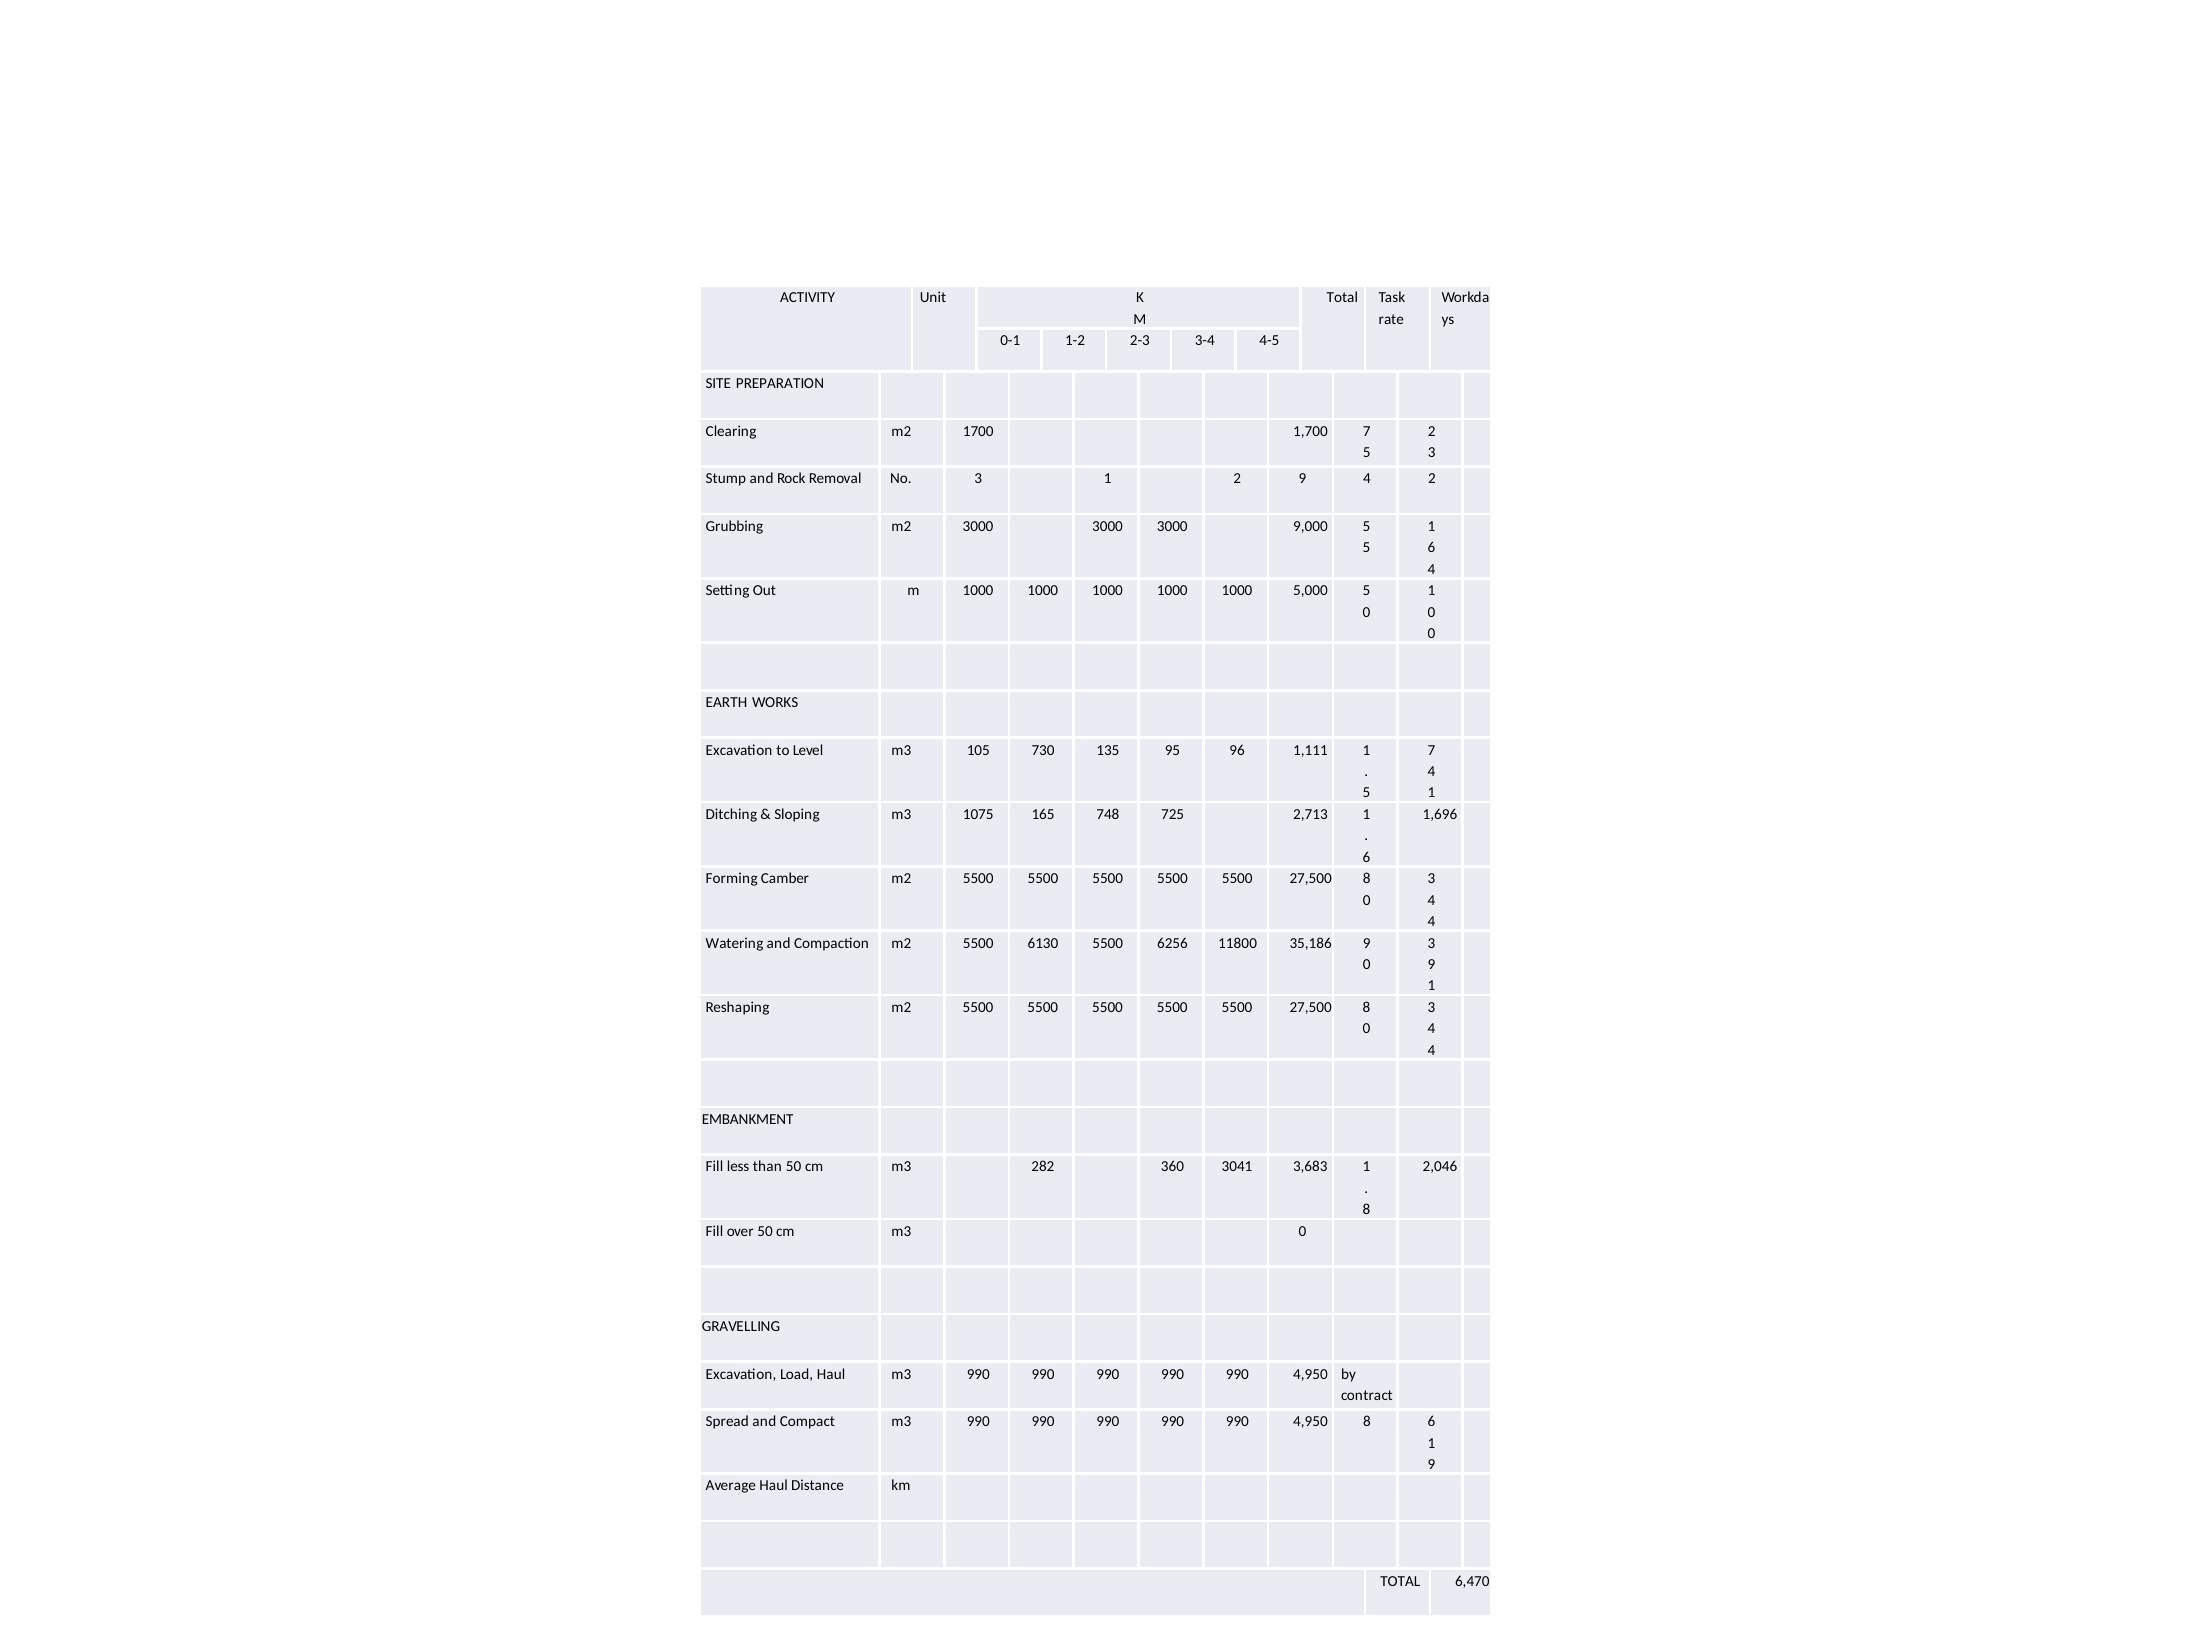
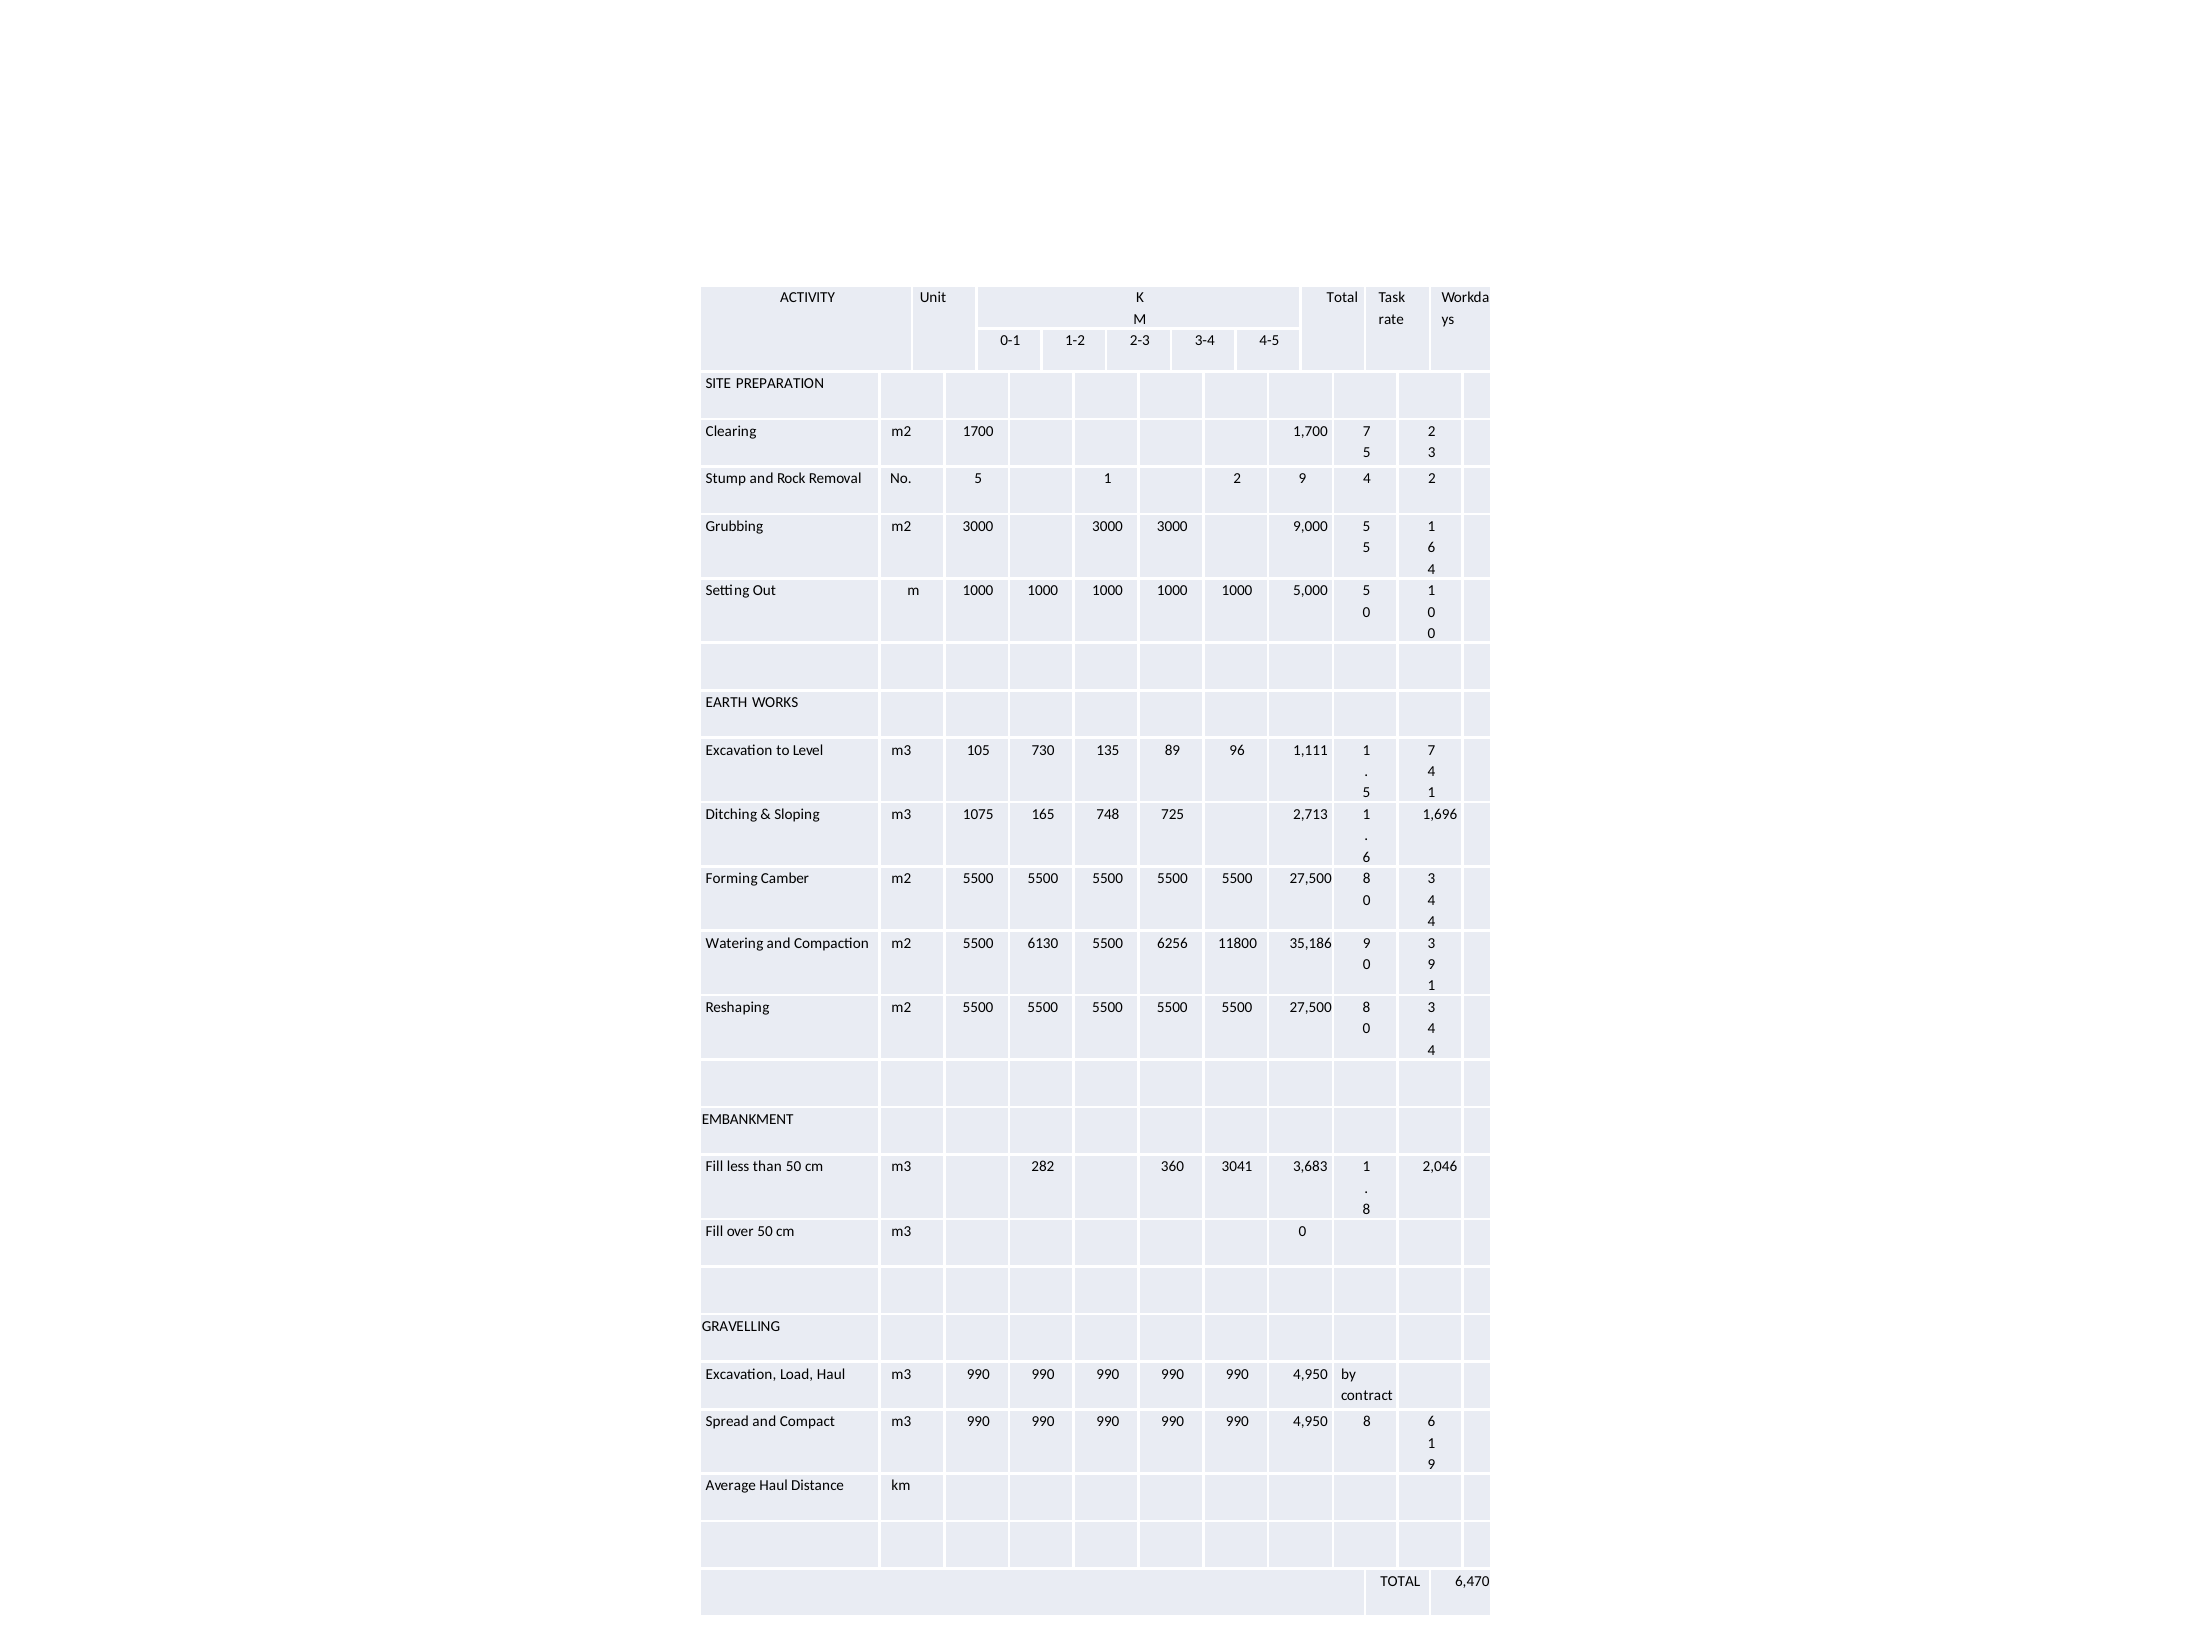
No 3: 3 -> 5 (978, 479)
95: 95 -> 89 (1172, 750)
